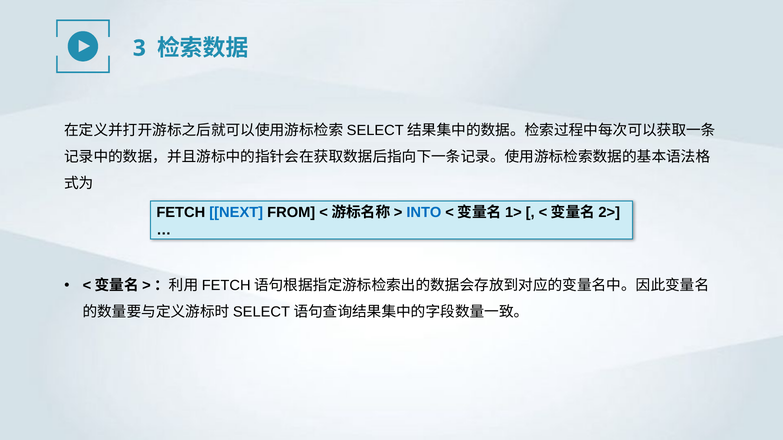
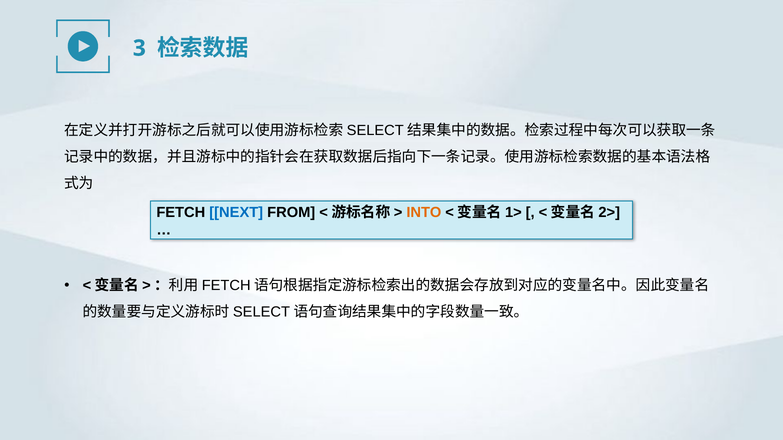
INTO colour: blue -> orange (424, 212)
